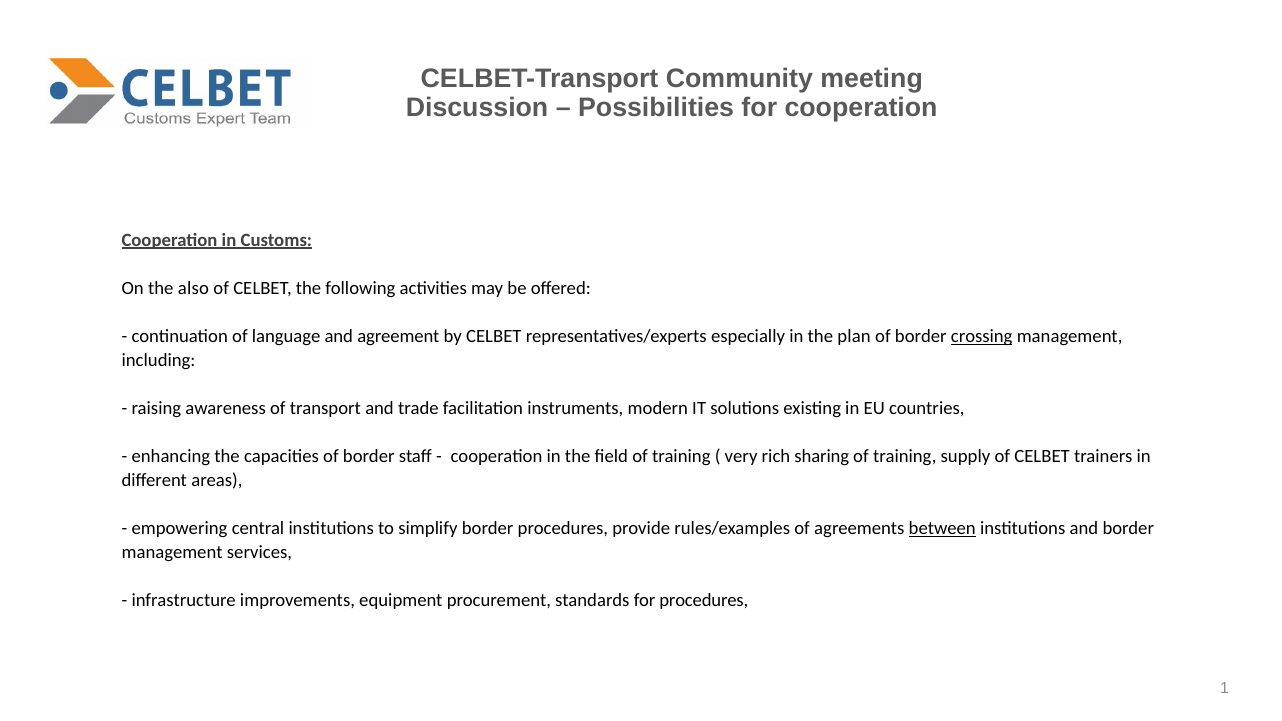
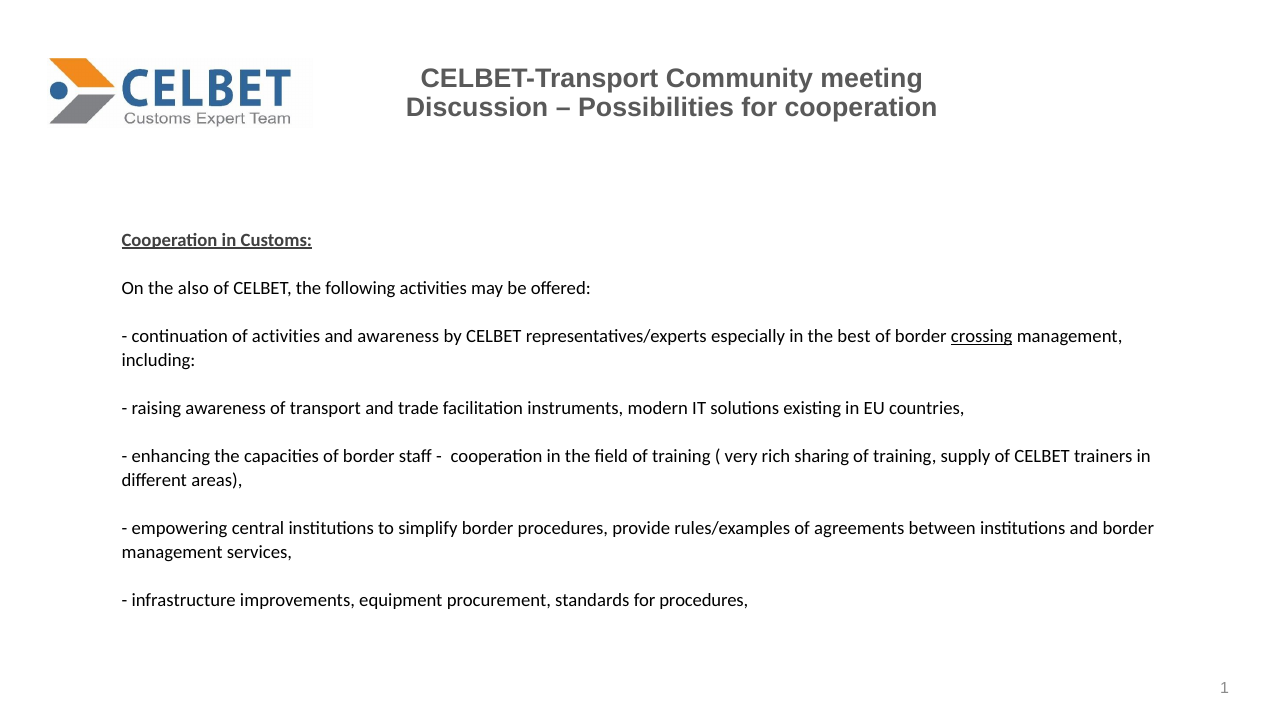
of language: language -> activities (286, 336)
and agreement: agreement -> awareness (398, 336)
plan: plan -> best (854, 336)
between underline: present -> none (942, 528)
